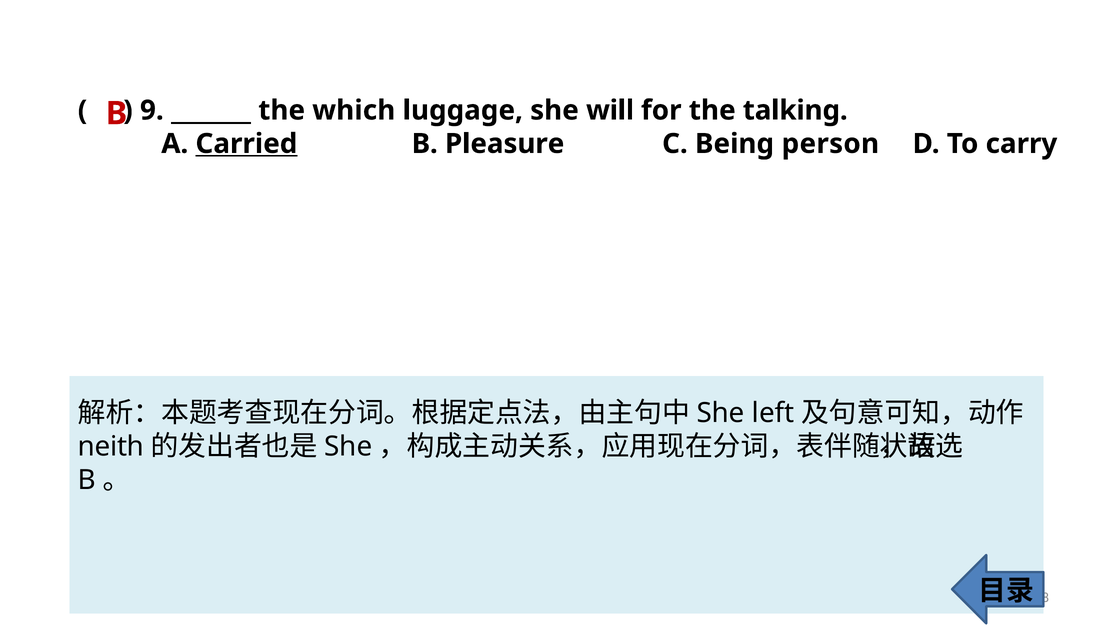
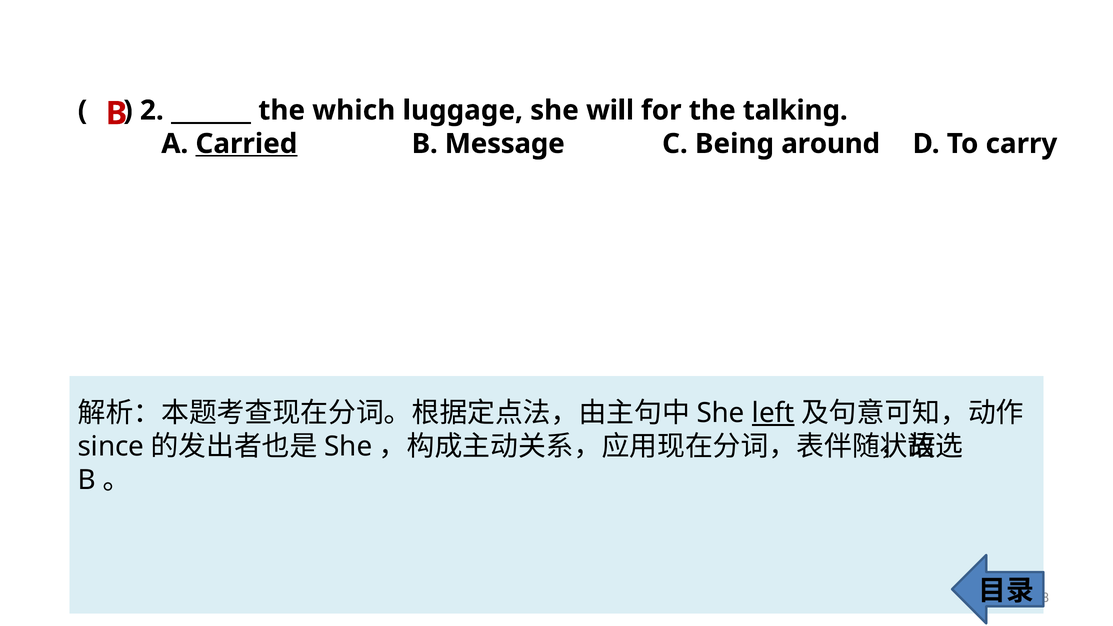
9: 9 -> 2 (152, 110)
Pleasure: Pleasure -> Message (505, 144)
person: person -> around (831, 144)
left underline: none -> present (773, 413)
neith: neith -> since (111, 447)
